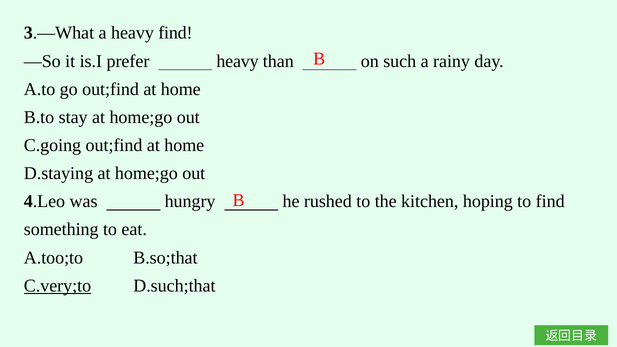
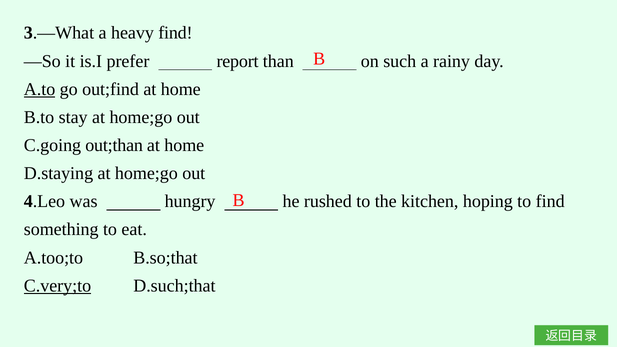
prefer heavy: heavy -> report (238, 61)
A.to underline: none -> present (40, 89)
C.going out;find: out;find -> out;than (114, 145)
